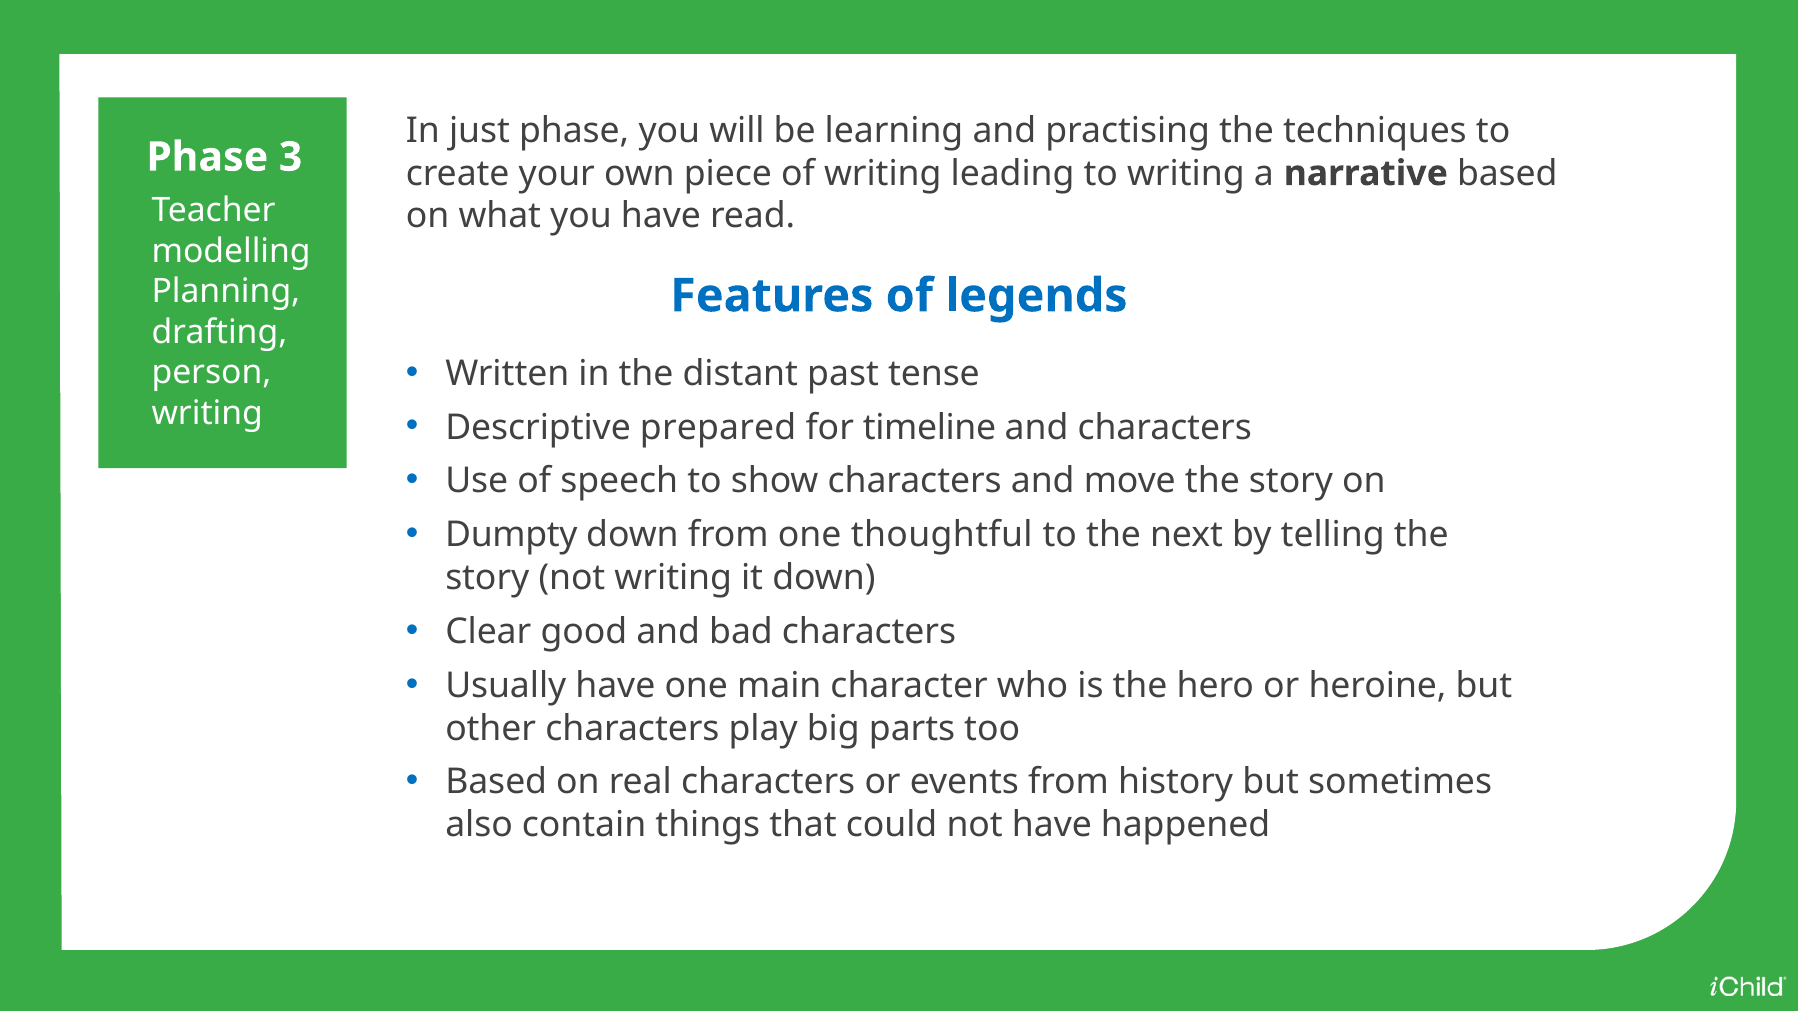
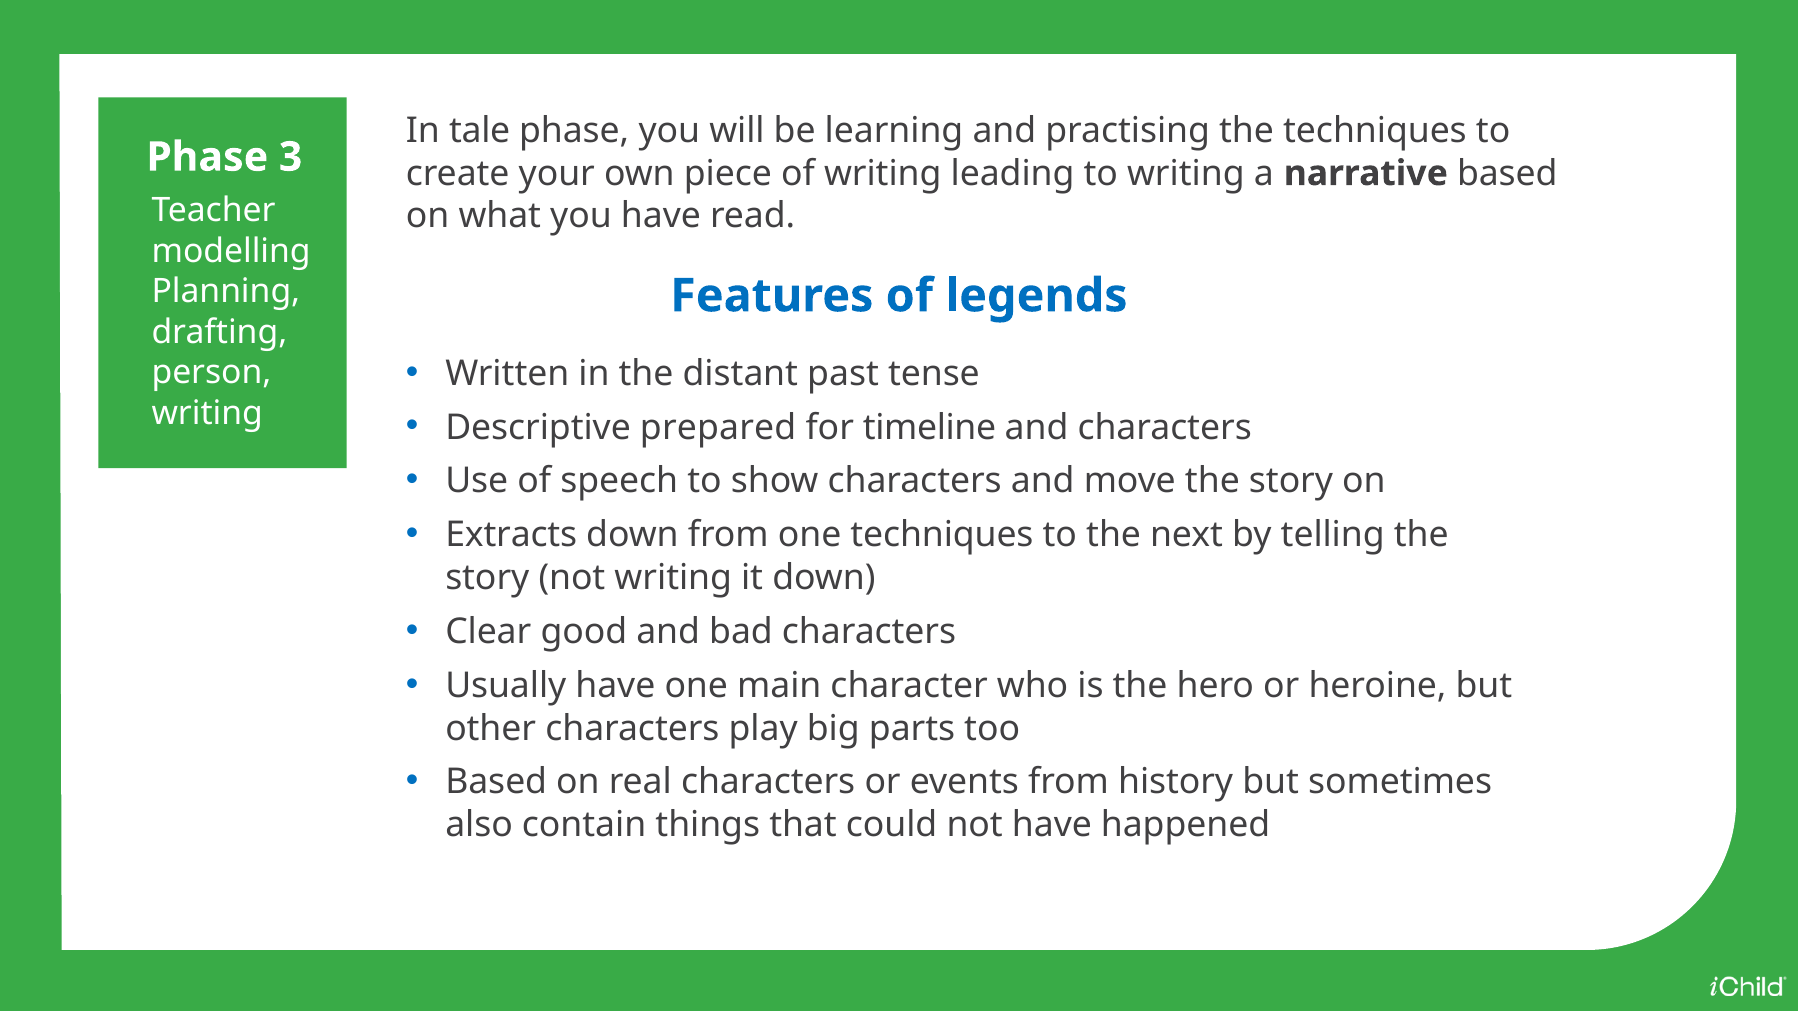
just: just -> tale (480, 131)
Dumpty: Dumpty -> Extracts (511, 535)
one thoughtful: thoughtful -> techniques (942, 535)
